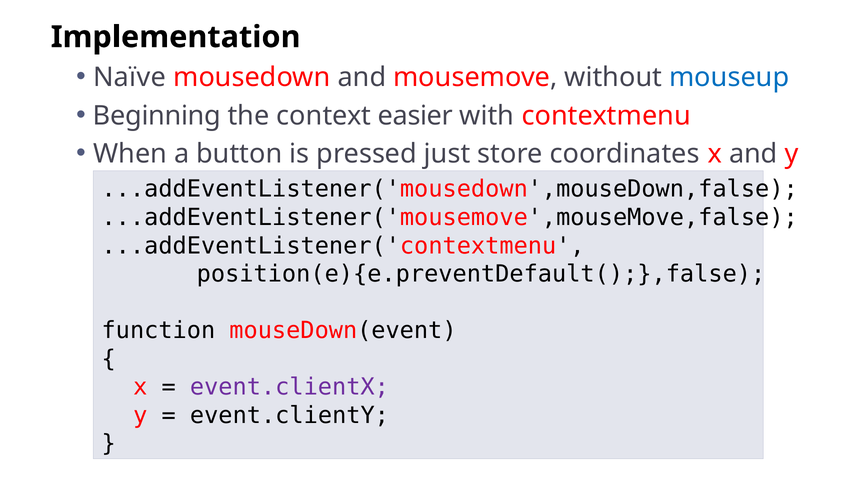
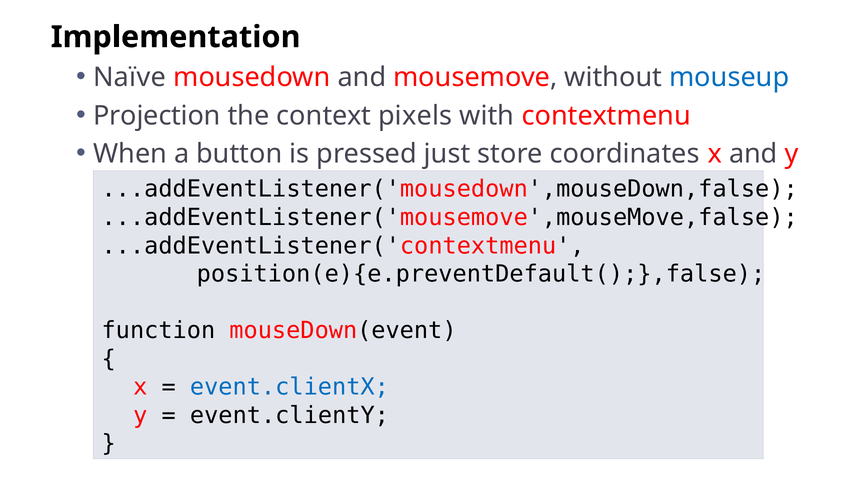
Beginning: Beginning -> Projection (157, 116)
easier: easier -> pixels (415, 116)
event.clientX colour: purple -> blue (289, 387)
